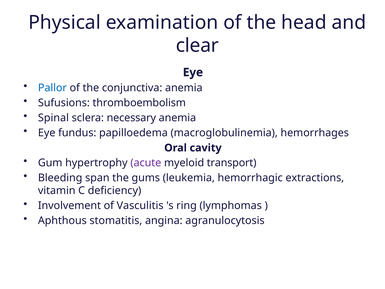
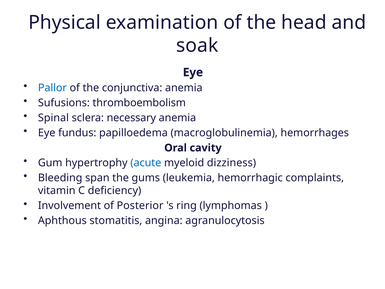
clear: clear -> soak (197, 46)
acute colour: purple -> blue (146, 163)
transport: transport -> dizziness (231, 163)
extractions: extractions -> complaints (315, 178)
Vasculitis: Vasculitis -> Posterior (140, 206)
